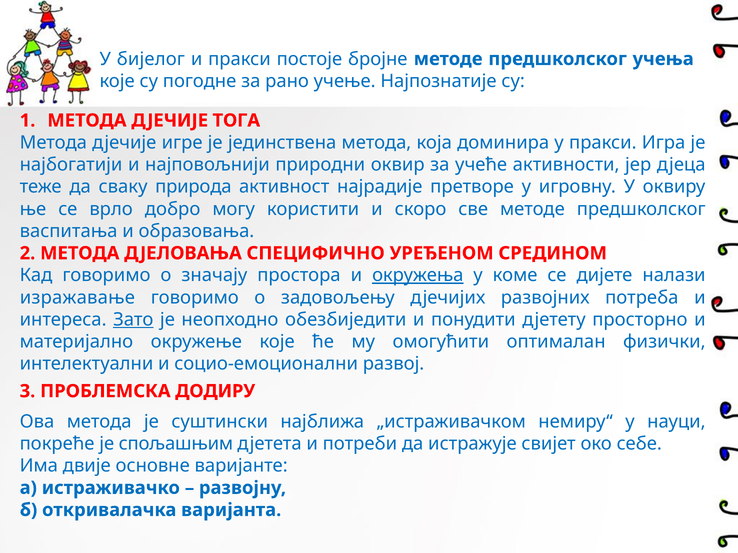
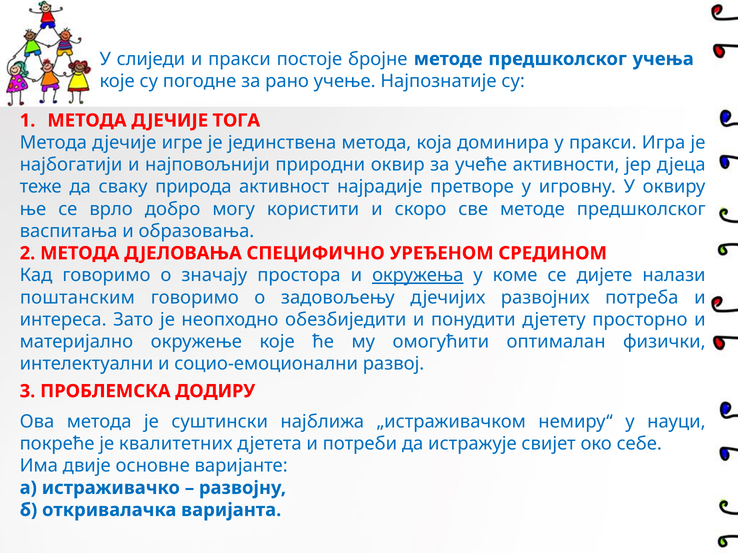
бијелог: бијелог -> слиједи (151, 59)
изражавање: изражавање -> поштанским (77, 298)
Зато underline: present -> none (133, 320)
спољашњим: спољашњим -> квалитетних (176, 444)
